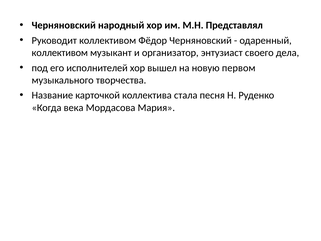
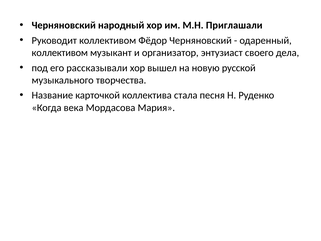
Представлял: Представлял -> Приглашали (234, 25)
исполнителей: исполнителей -> рассказывали (97, 68)
первом: первом -> русской (239, 68)
